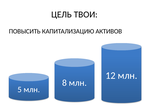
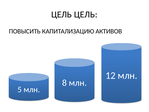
ЦЕЛЬ ТВОИ: ТВОИ -> ЦЕЛЬ (86, 14)
